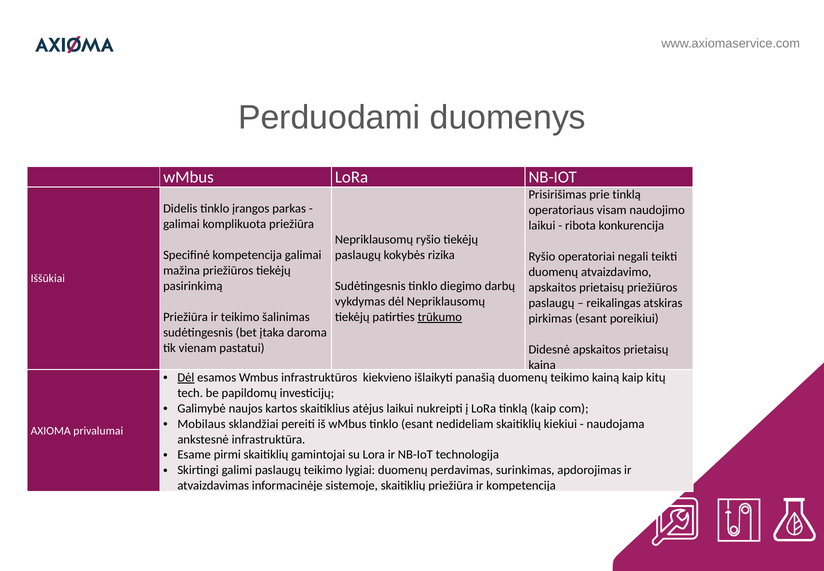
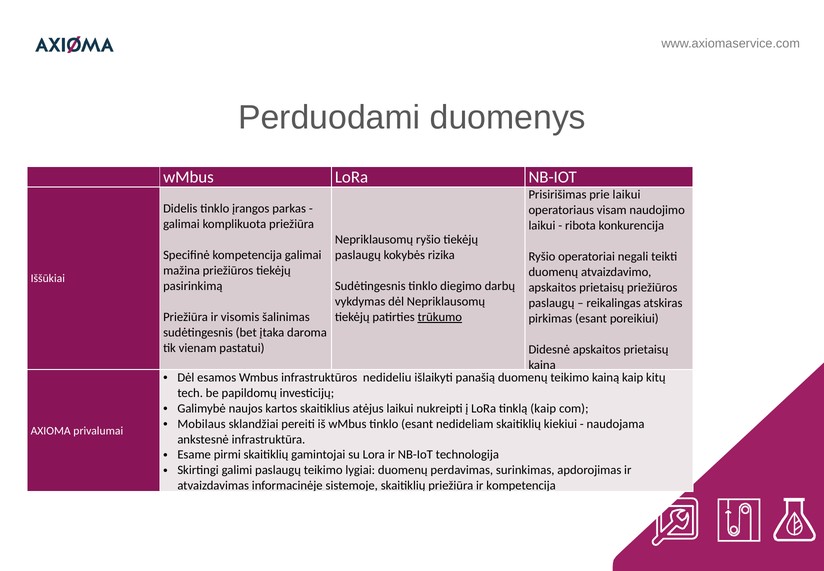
prie tinklą: tinklą -> laikui (627, 195)
ir teikimo: teikimo -> visomis (240, 317)
Dėl underline: present -> none (186, 377)
kiekvieno: kiekvieno -> nedideliu (387, 377)
